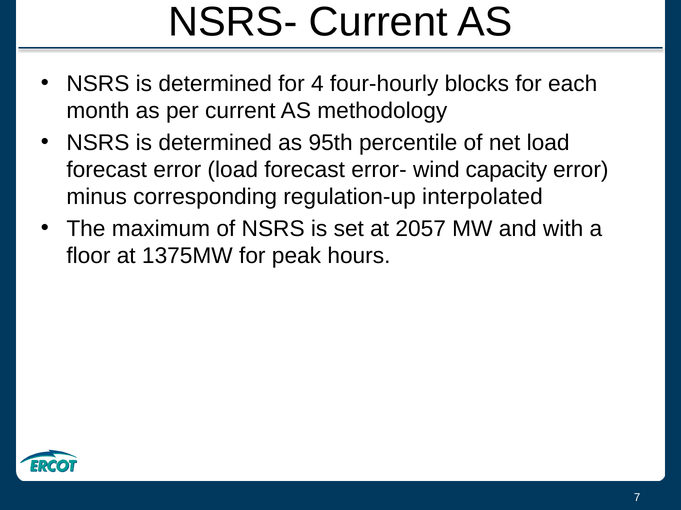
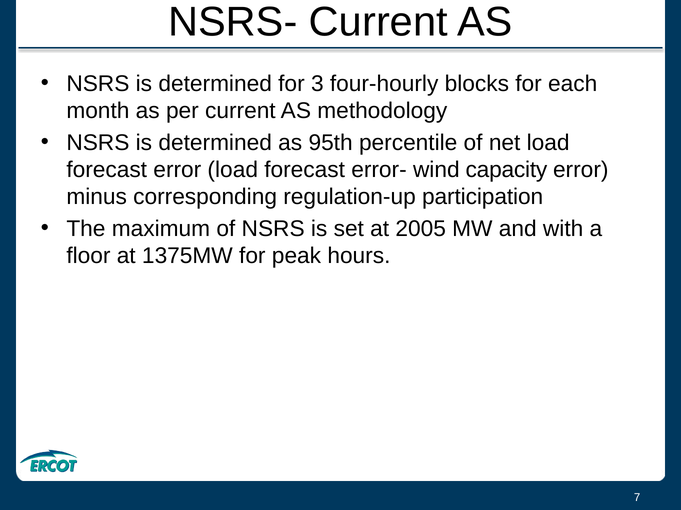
4: 4 -> 3 (317, 84)
interpolated: interpolated -> participation (483, 197)
2057: 2057 -> 2005 (421, 229)
